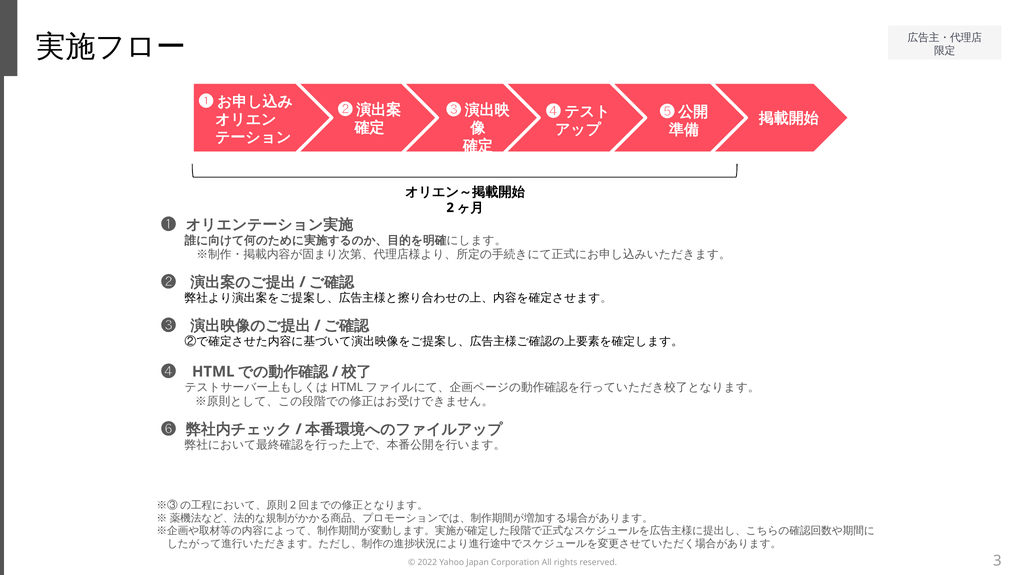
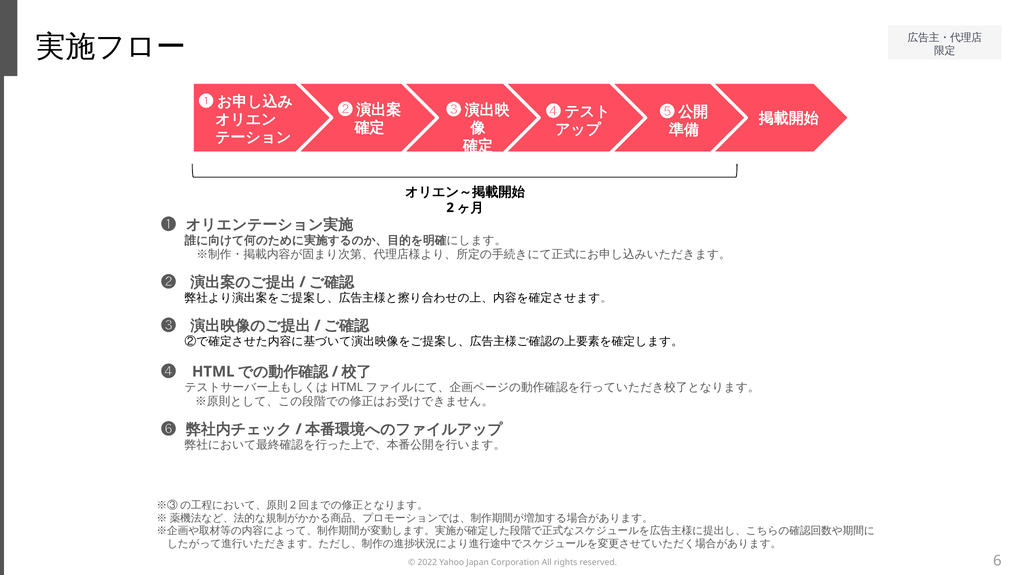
3: 3 -> 6 (997, 561)
